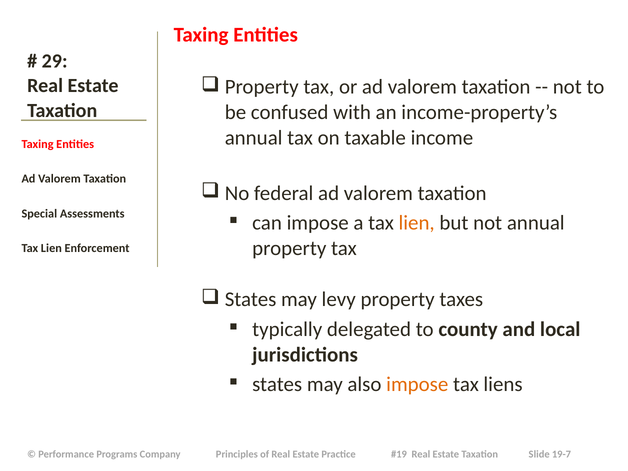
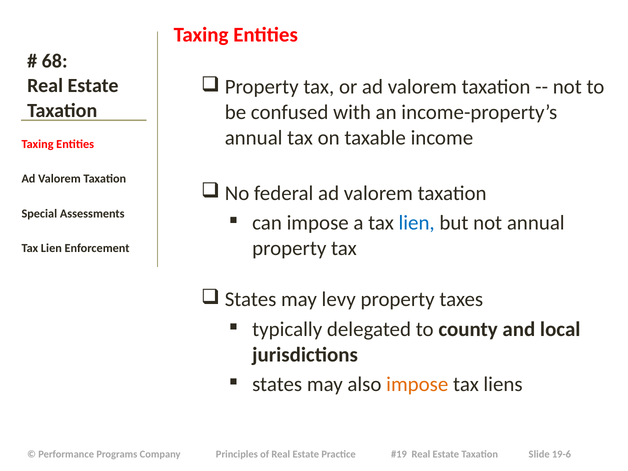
29: 29 -> 68 (55, 61)
lien colour: orange -> blue (417, 223)
19-7: 19-7 -> 19-6 (561, 454)
